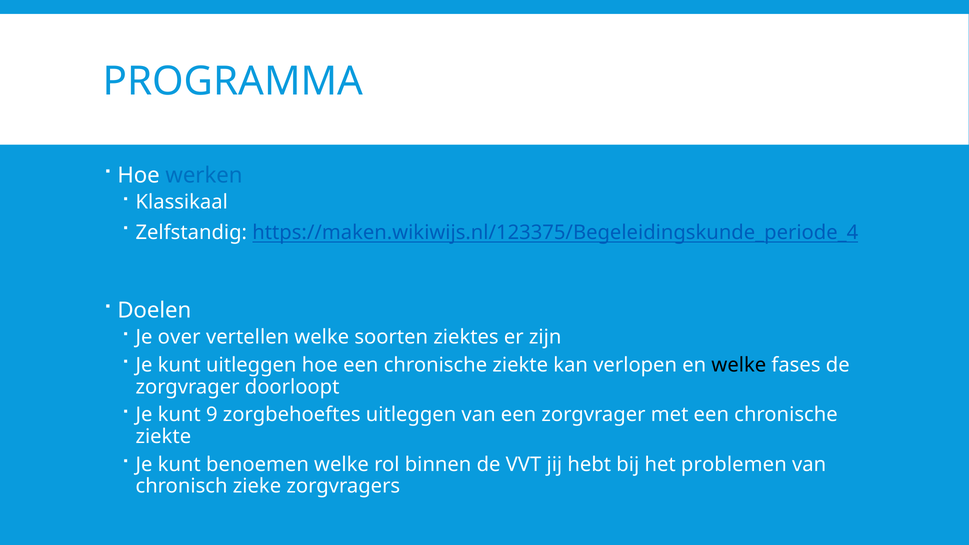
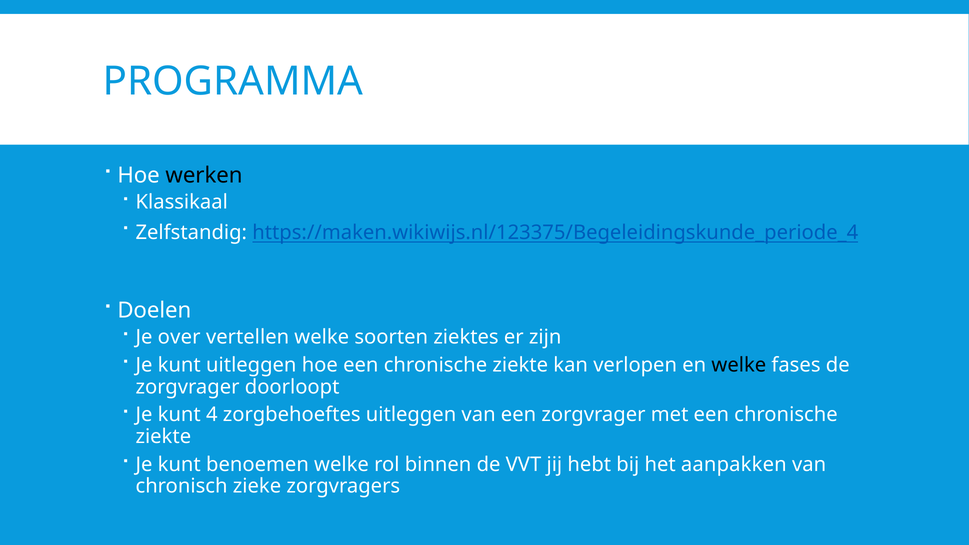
werken colour: blue -> black (204, 175)
9: 9 -> 4 (212, 415)
problemen: problemen -> aanpakken (734, 465)
